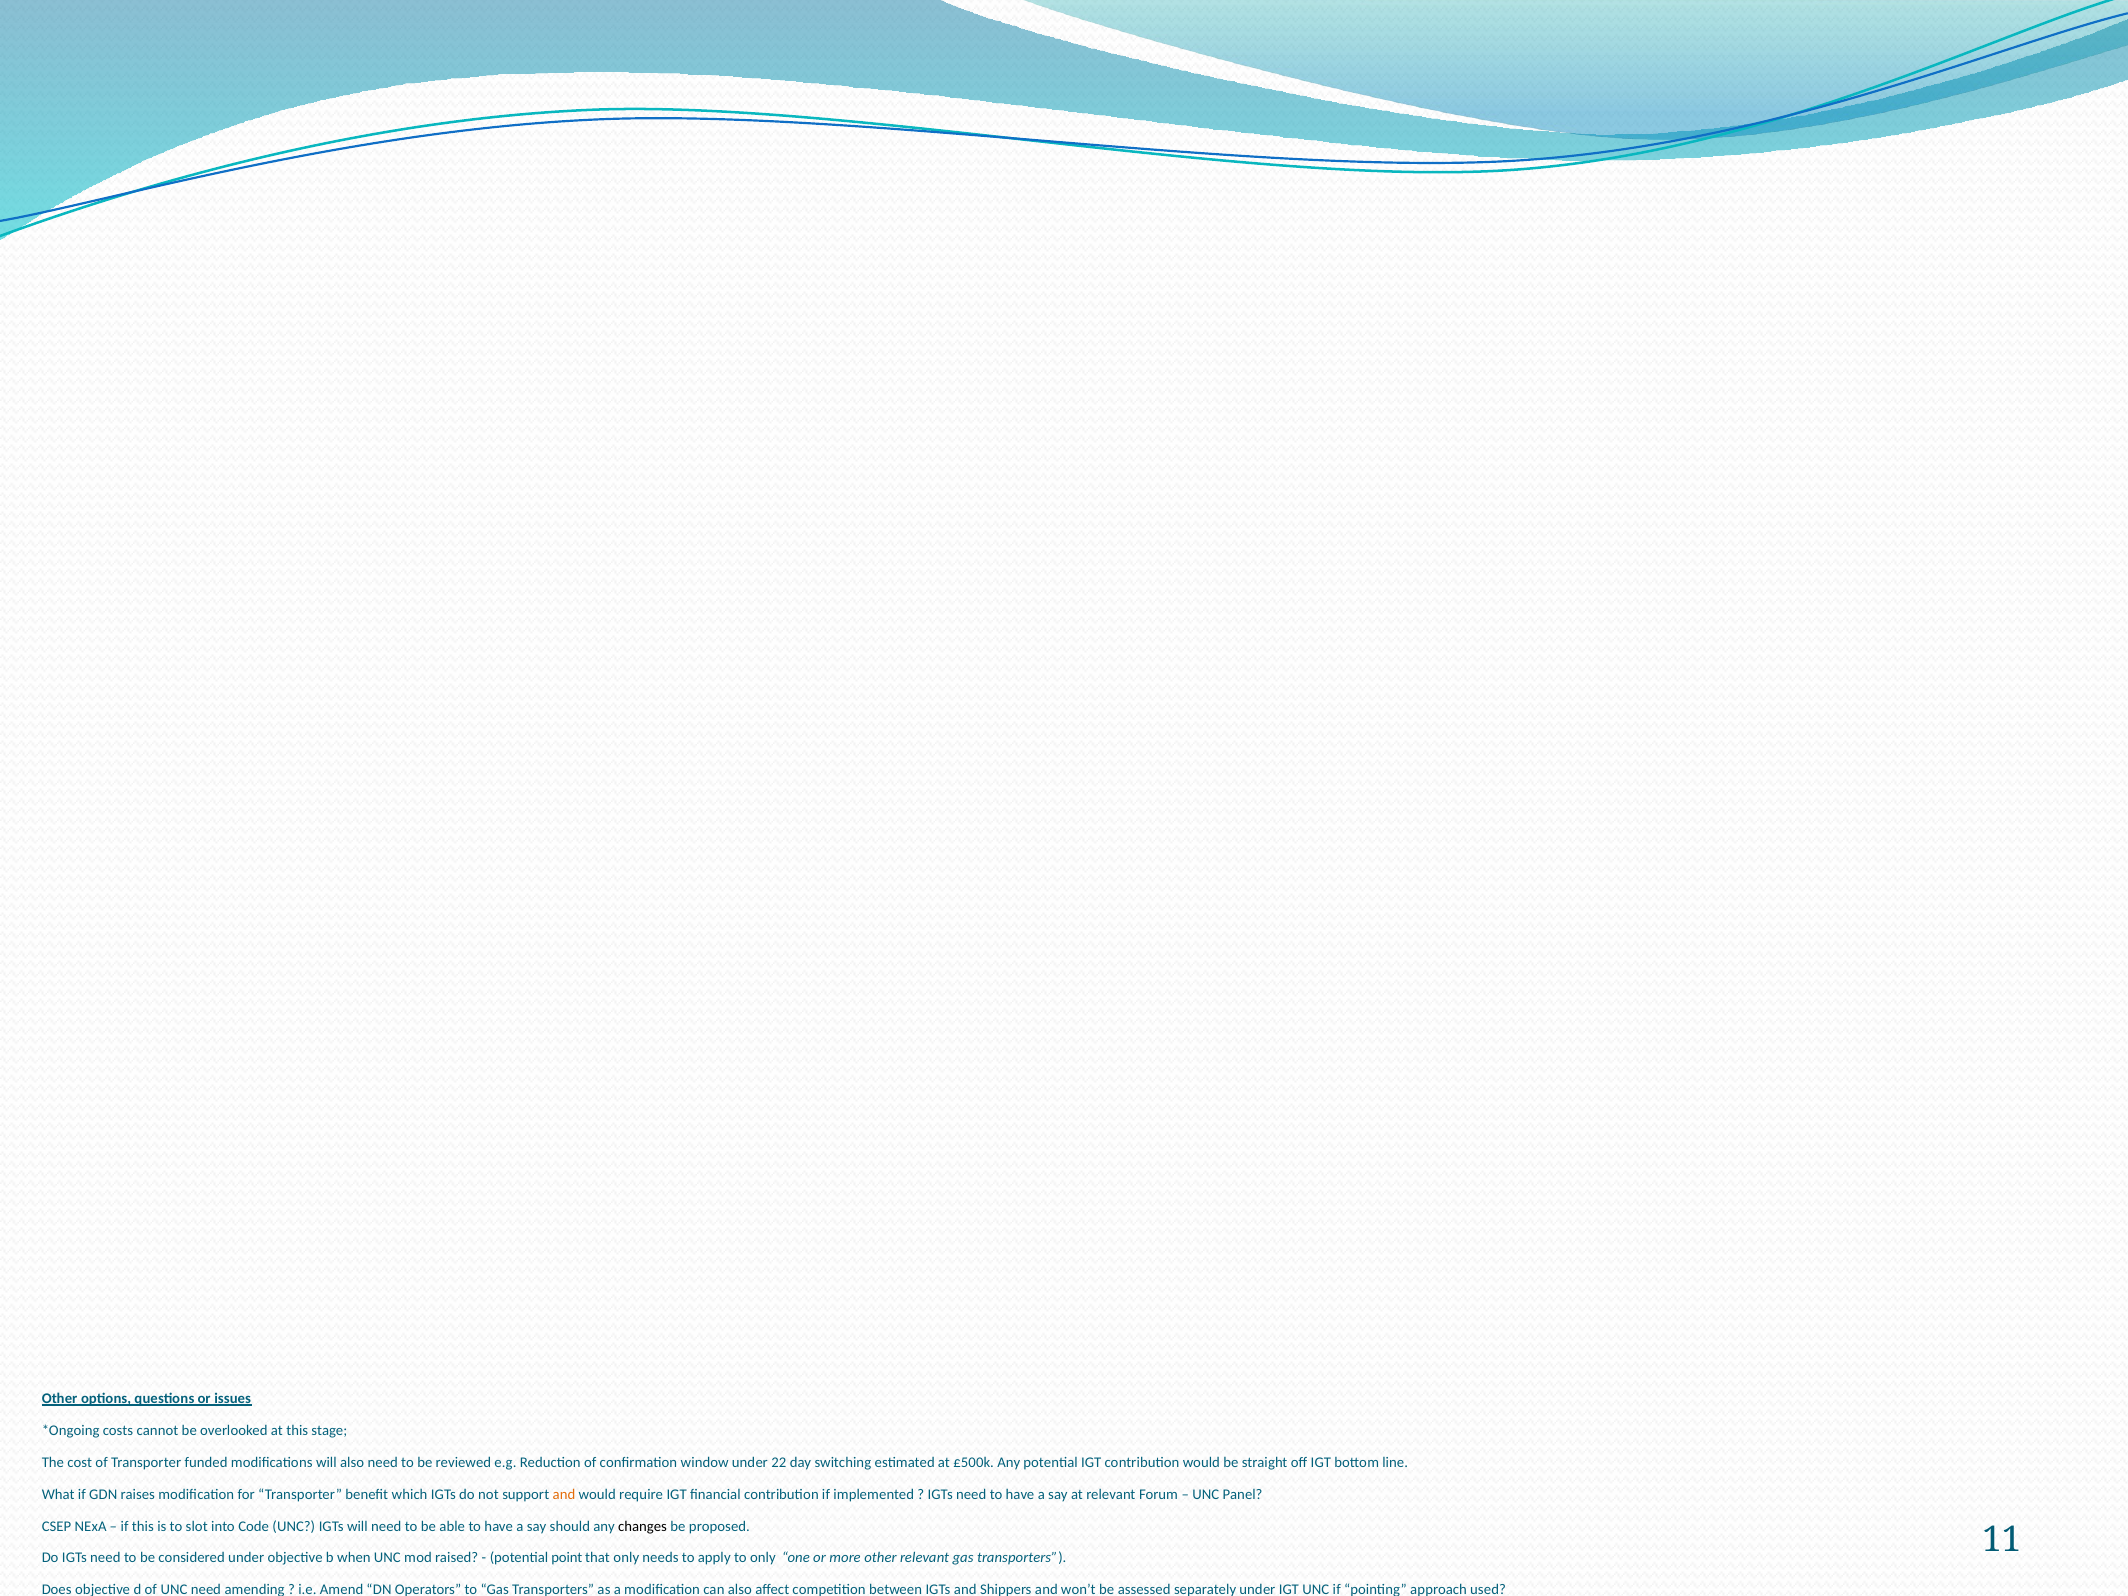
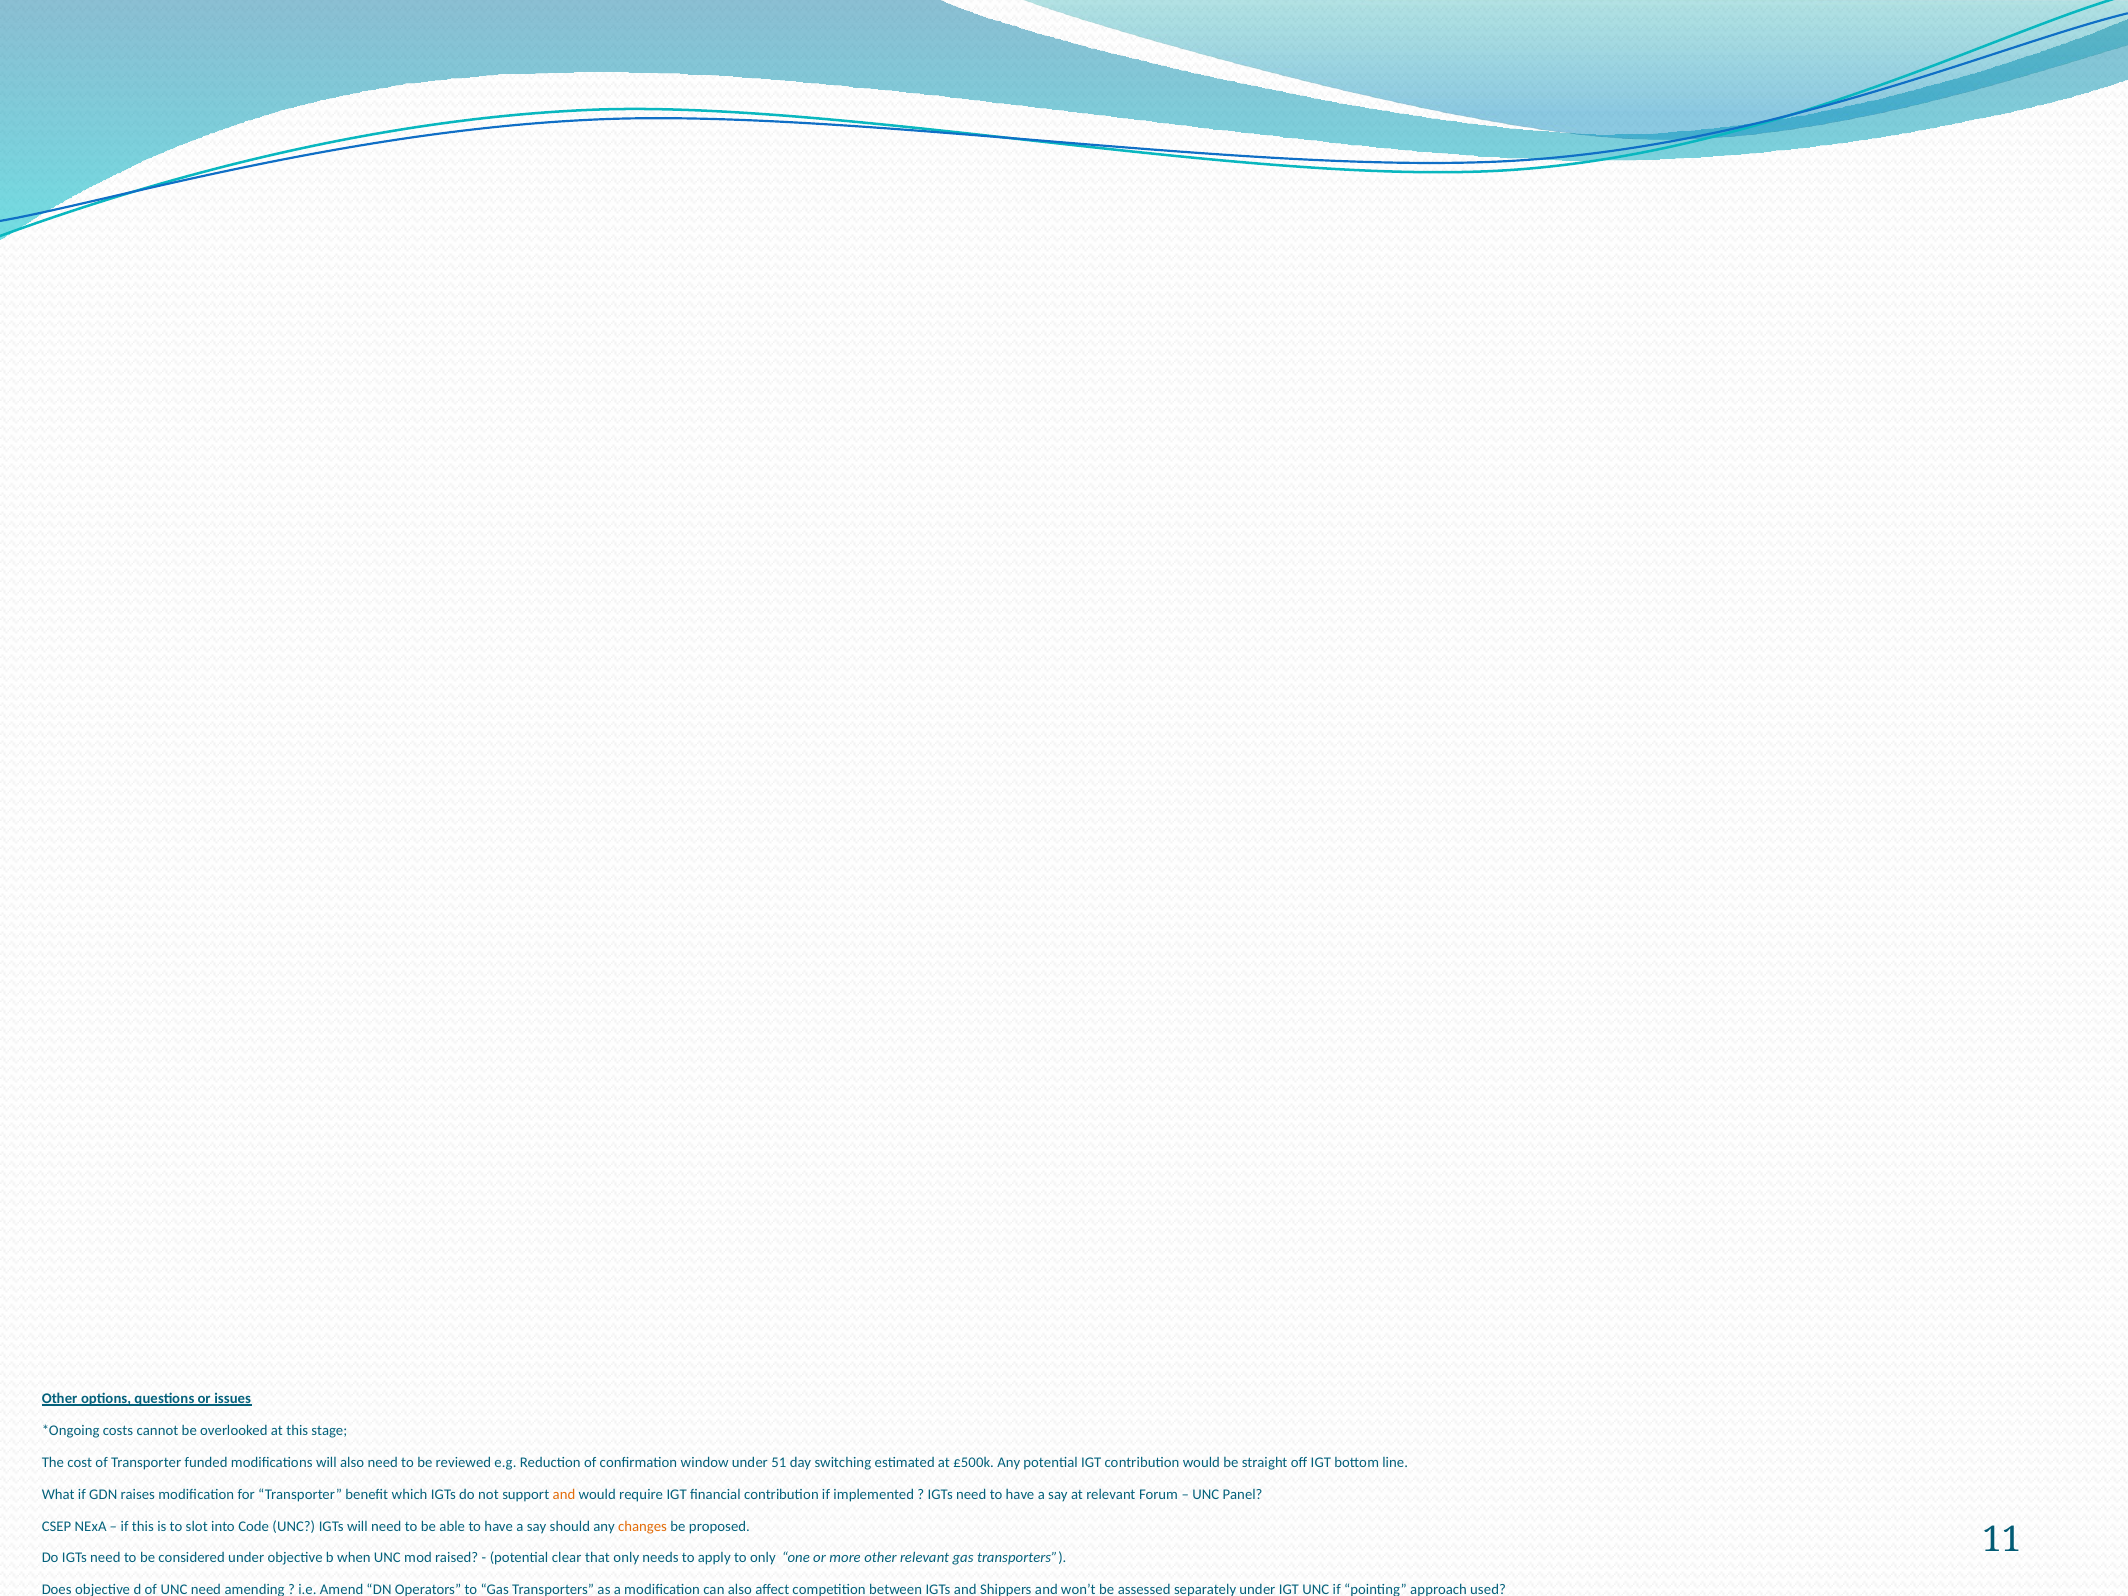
22: 22 -> 51 (779, 1463)
changes colour: black -> orange (642, 1526)
point: point -> clear (567, 1558)
